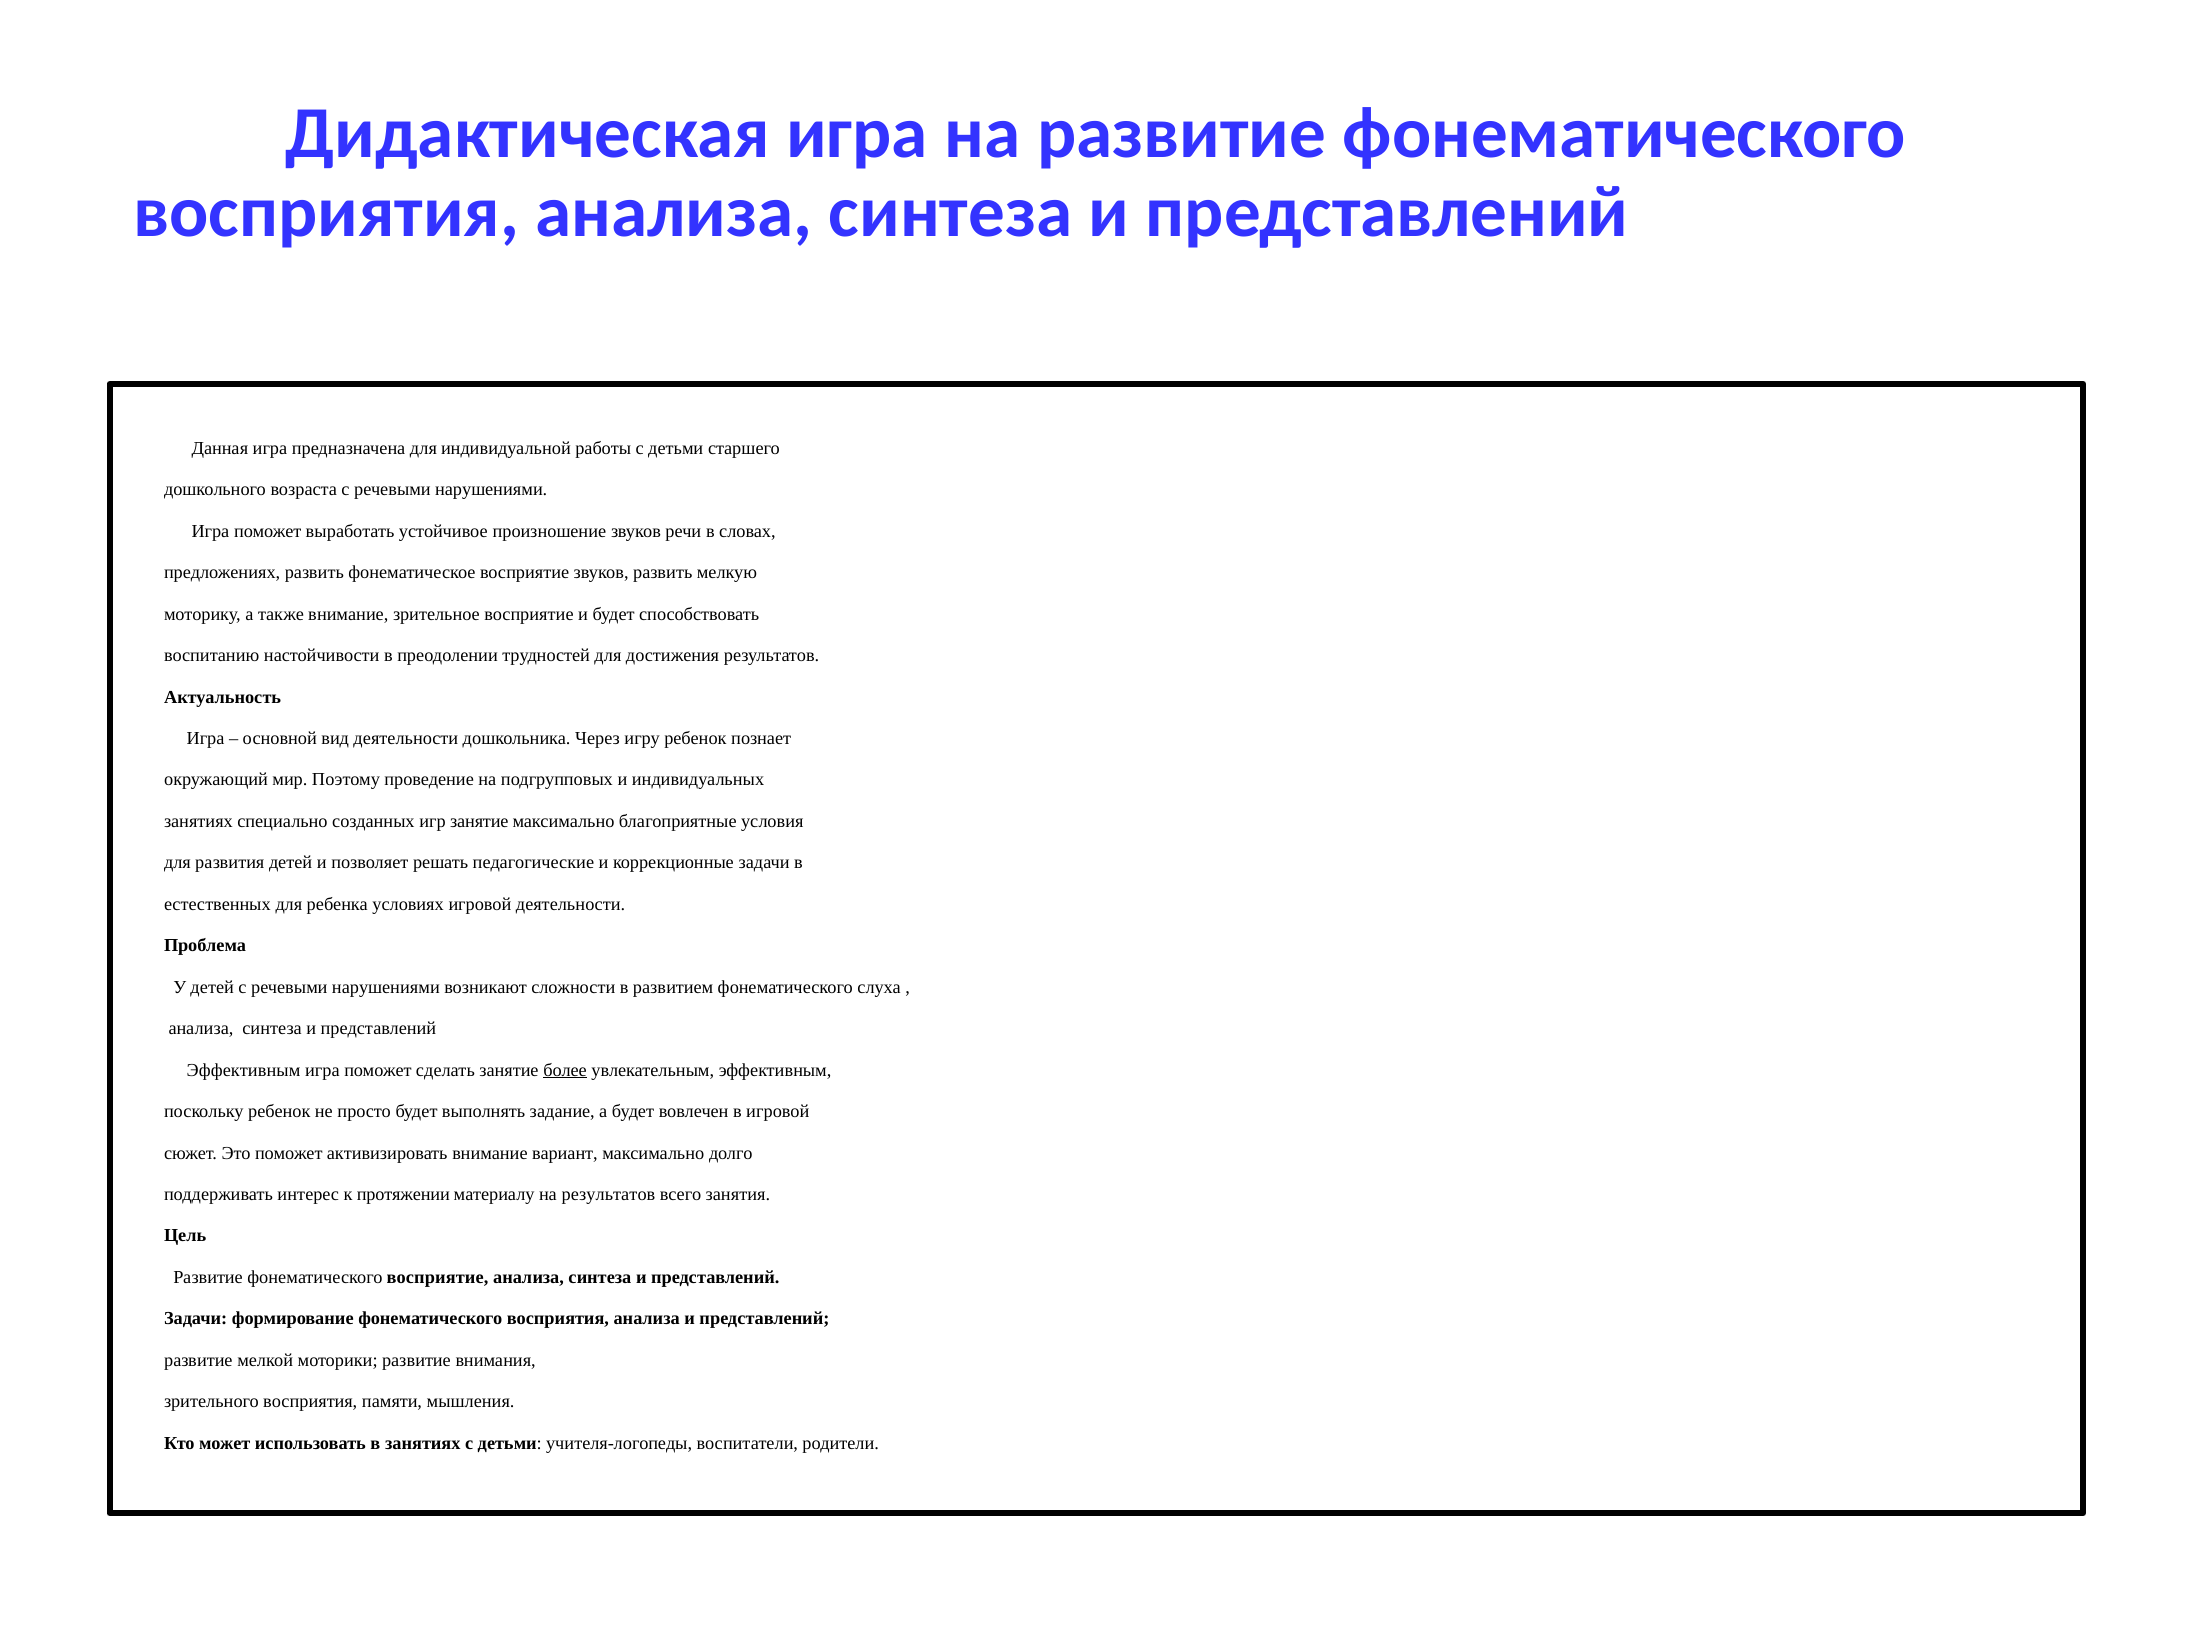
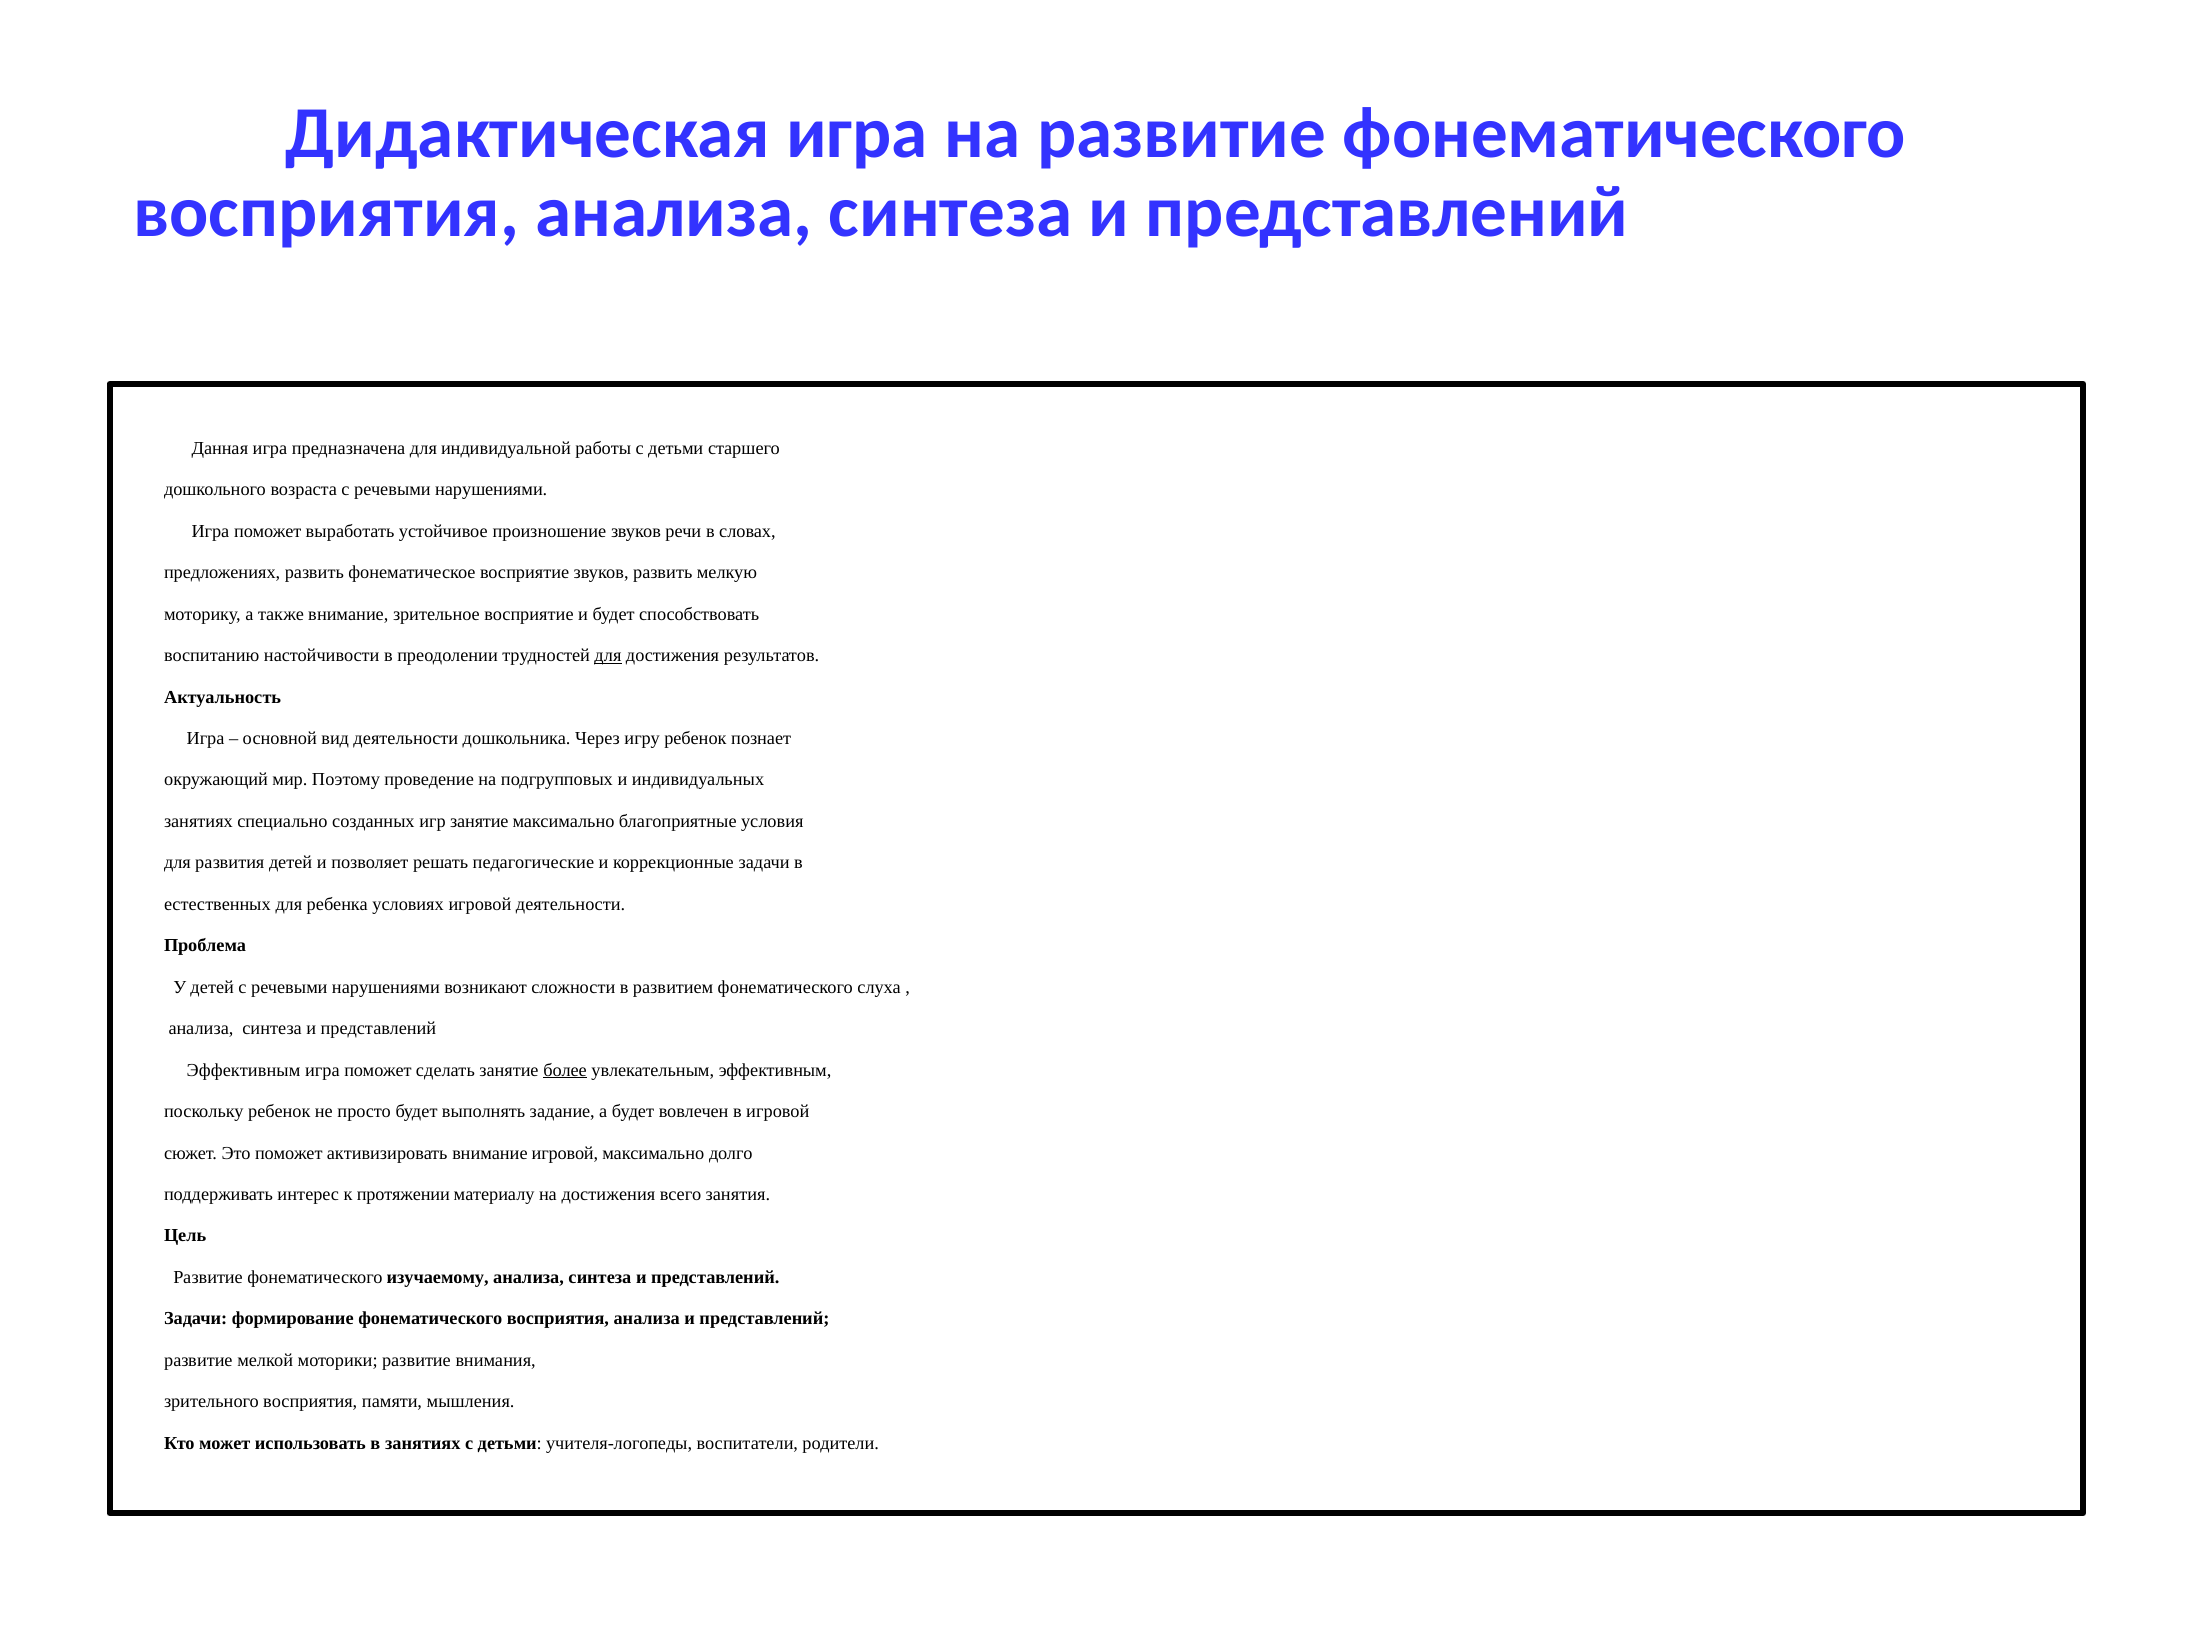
для underline: none -> present (608, 655)
внимание вариант: вариант -> игровой (565, 1153)
на результатов: результатов -> достижения (608, 1194)
фонематического восприятие: восприятие -> изучаемому (438, 1277)
